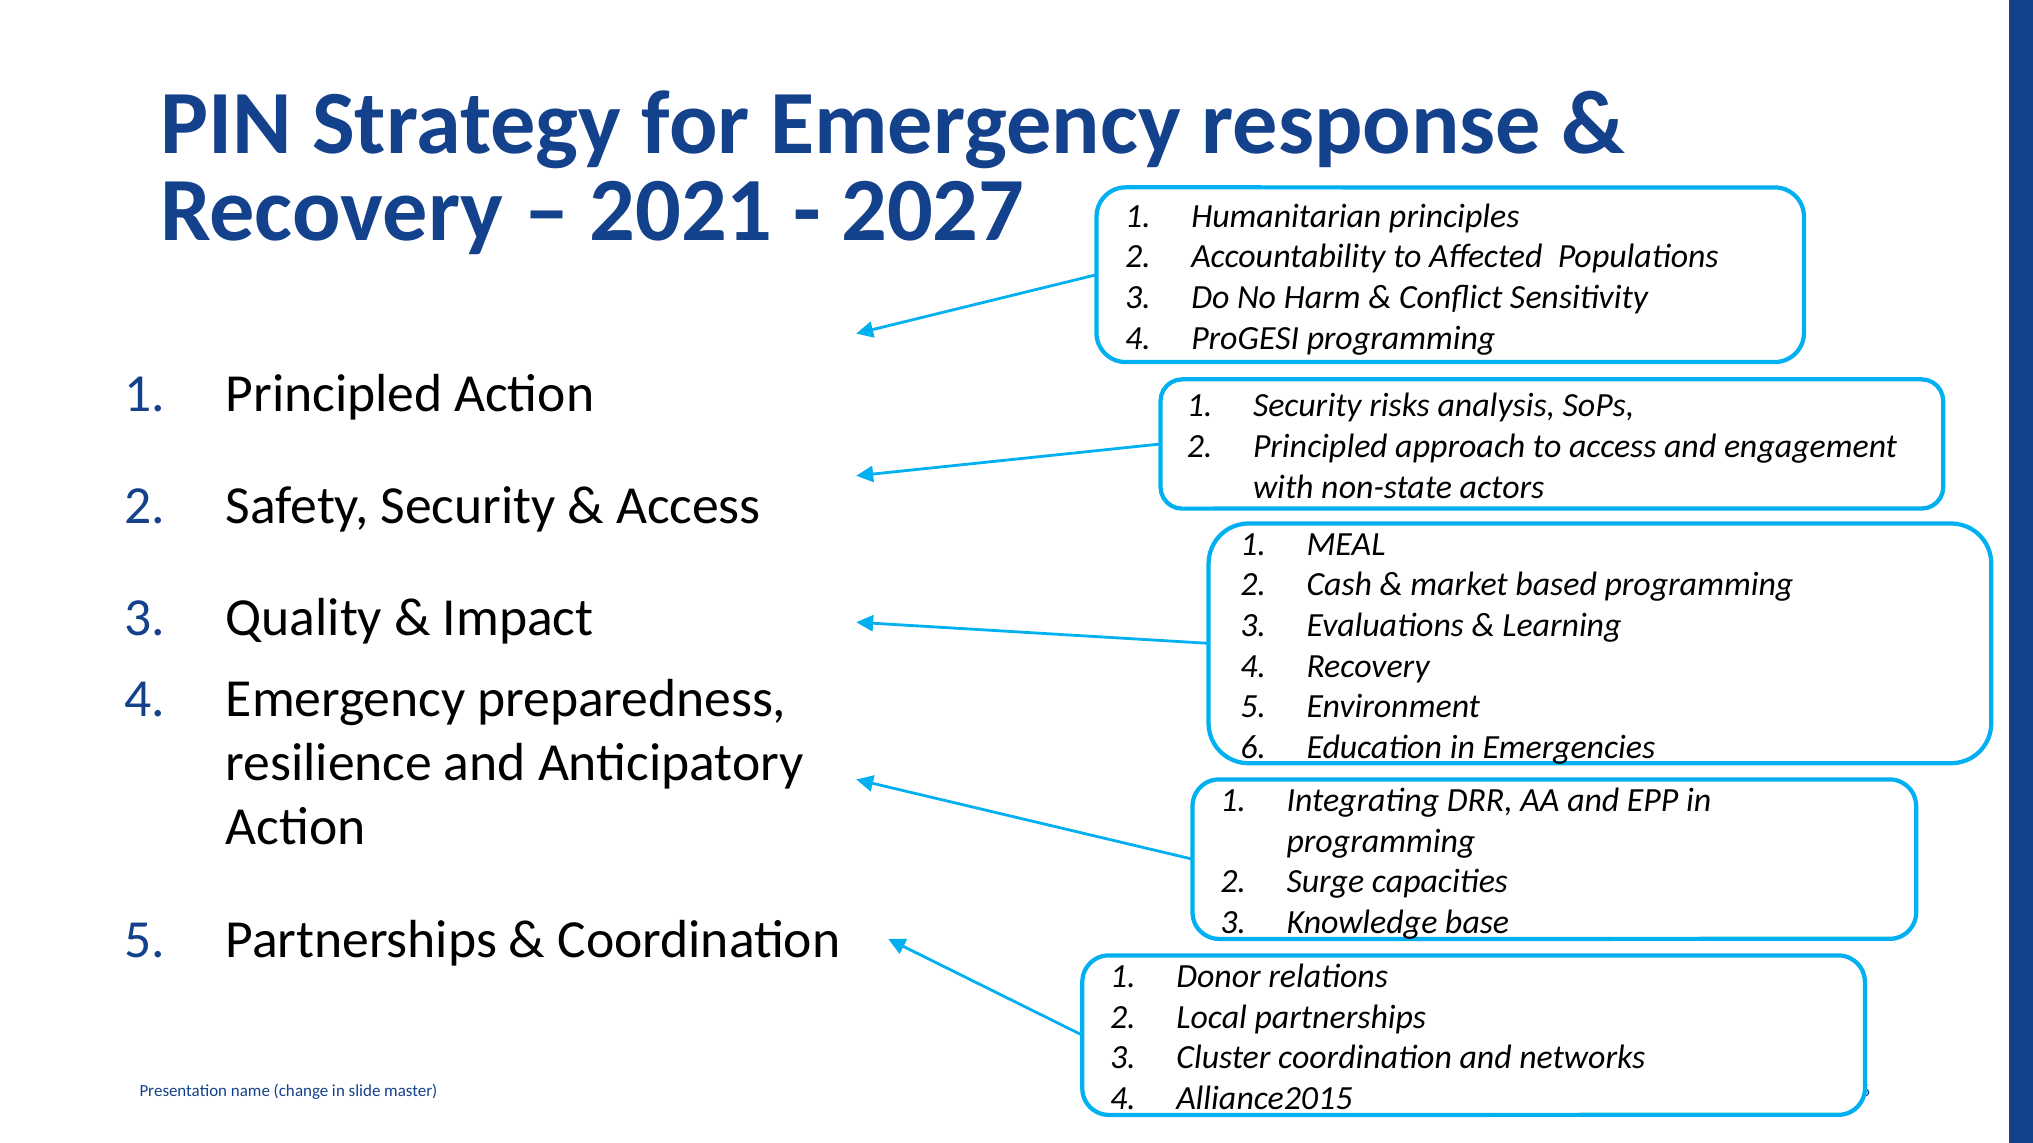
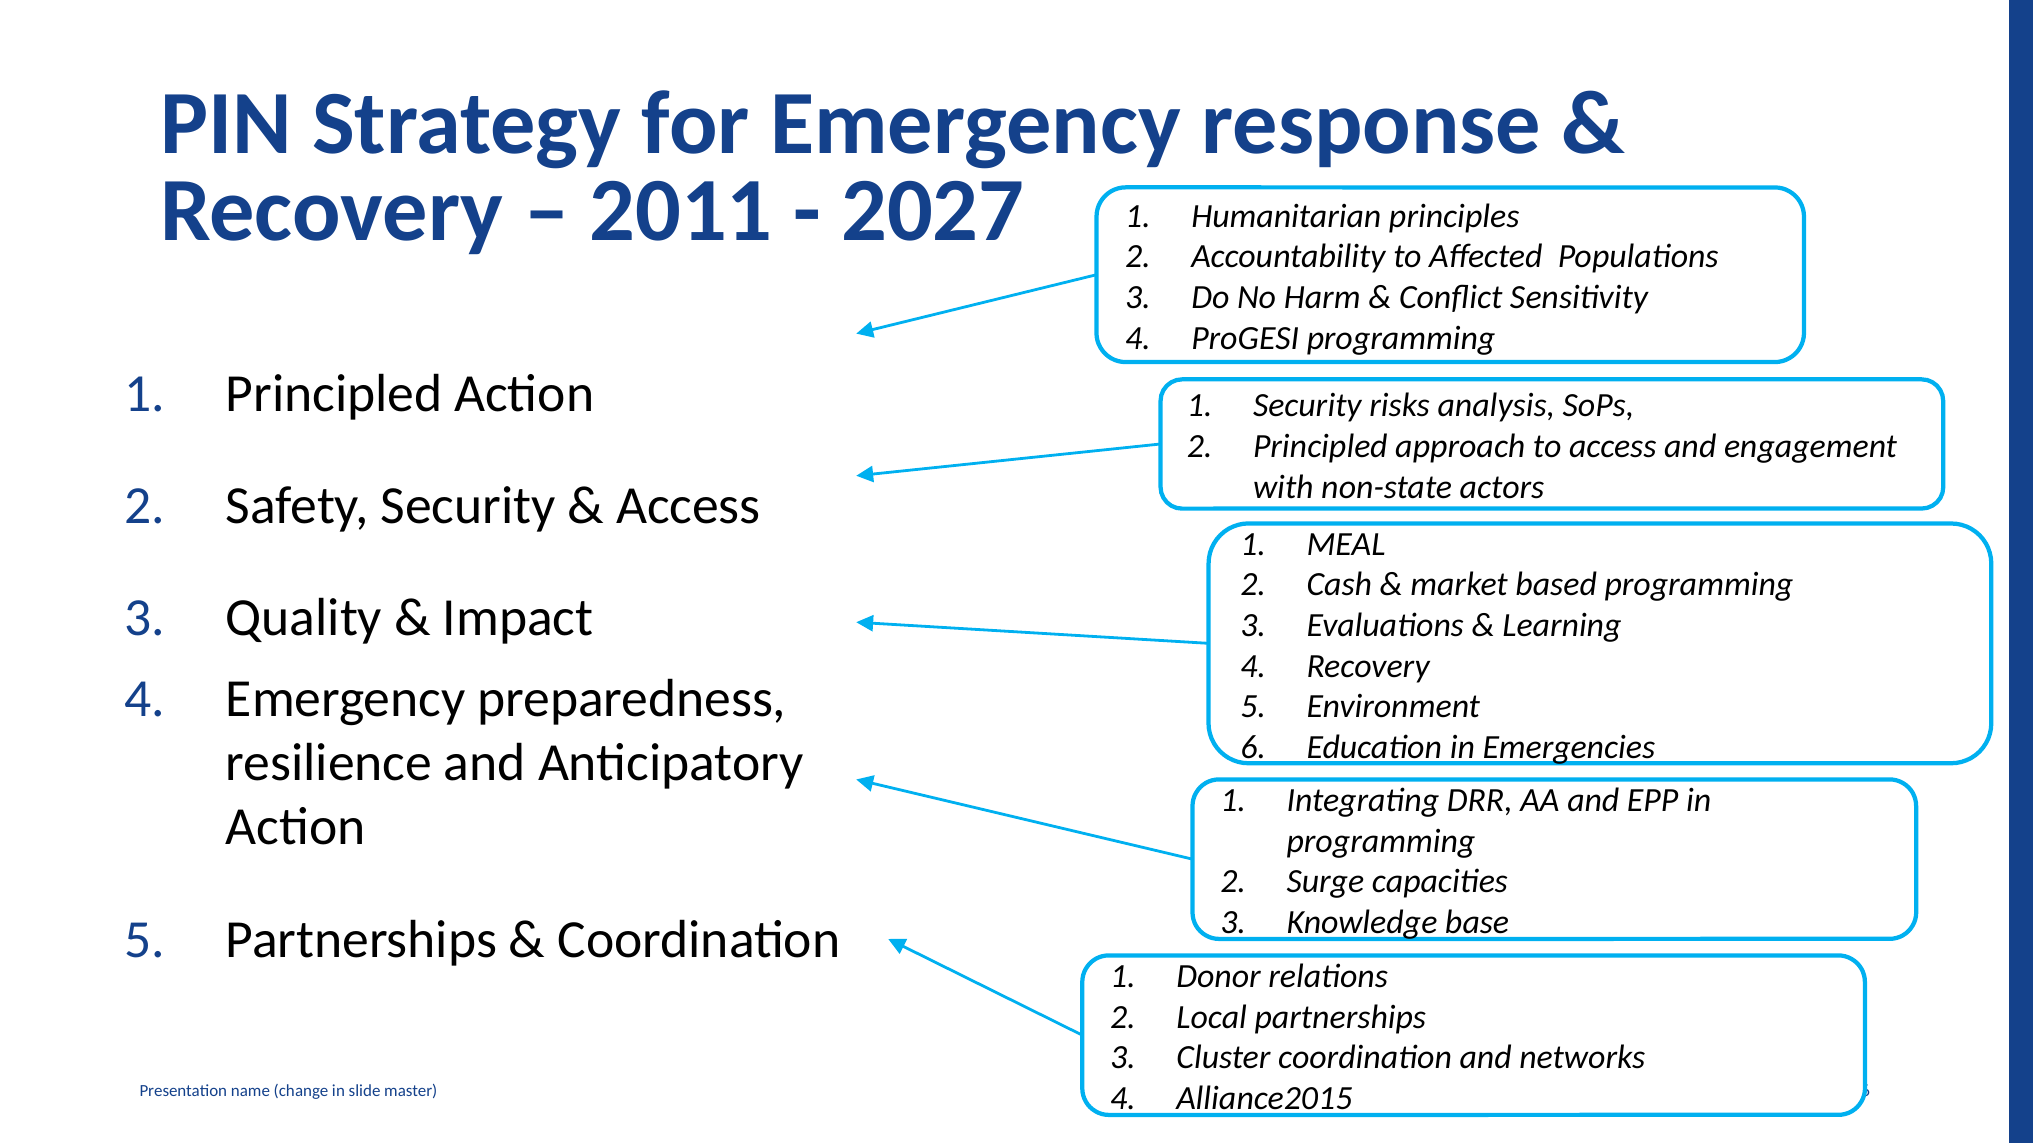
2021: 2021 -> 2011 (681, 211)
